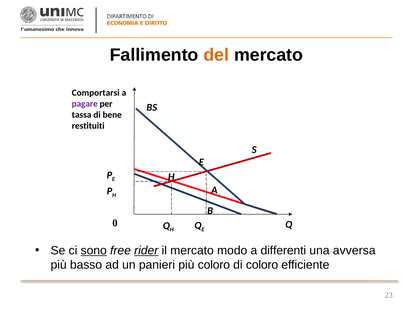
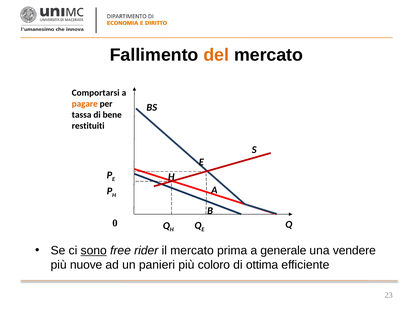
pagare colour: purple -> orange (85, 104)
rider underline: present -> none (146, 251)
modo: modo -> prima (232, 251)
differenti: differenti -> generale (283, 251)
avversa: avversa -> vendere (354, 251)
basso: basso -> nuove (86, 266)
di coloro: coloro -> ottima (262, 266)
